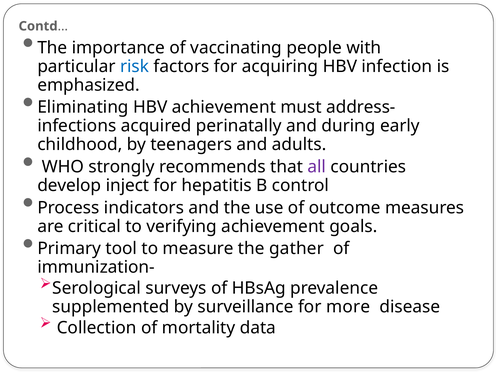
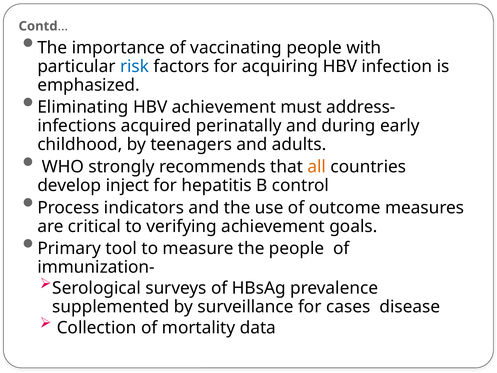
all colour: purple -> orange (317, 167)
the gather: gather -> people (297, 248)
more: more -> cases (348, 307)
